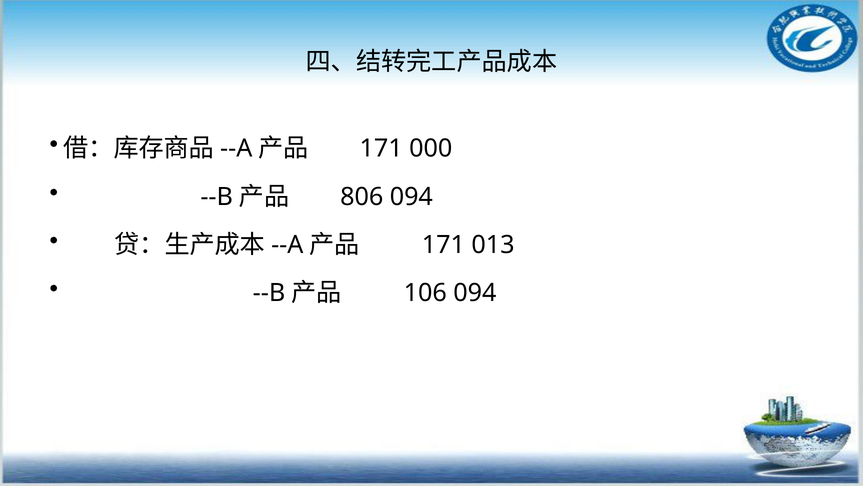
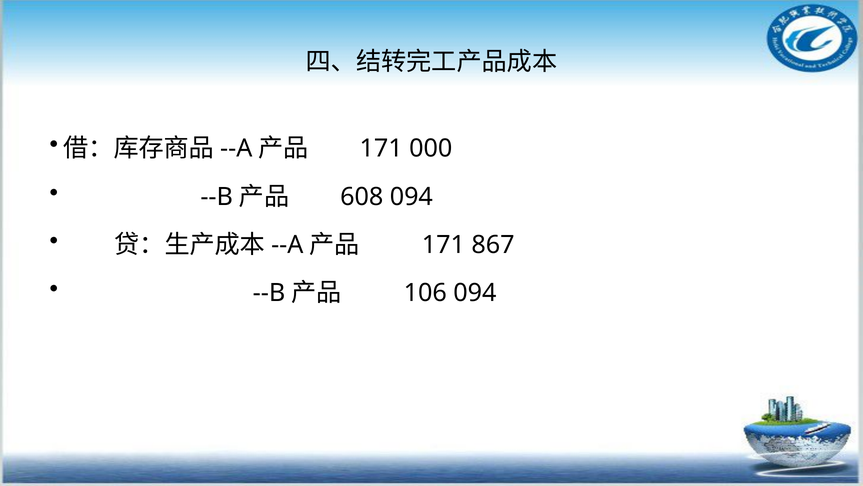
806: 806 -> 608 (362, 197)
013: 013 -> 867 (493, 245)
